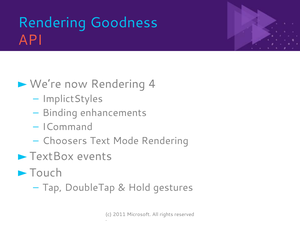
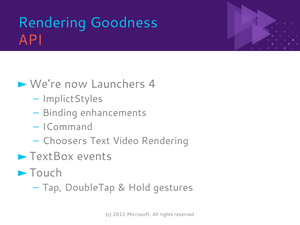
now Rendering: Rendering -> Launchers (118, 84)
Mode: Mode -> Video (126, 141)
